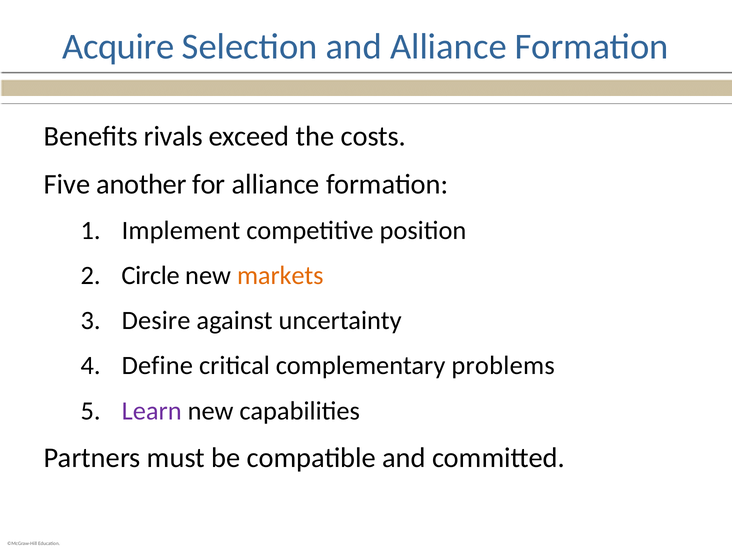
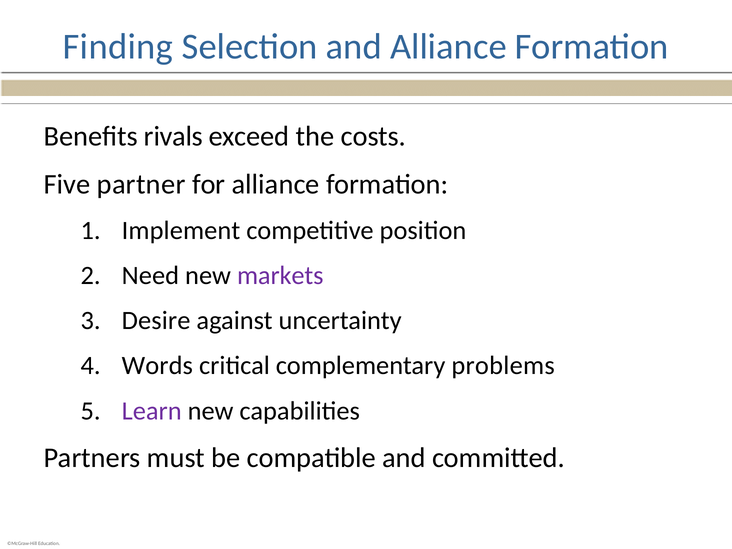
Acquire: Acquire -> Finding (118, 46)
another: another -> partner (141, 184)
Circle: Circle -> Need (150, 276)
markets colour: orange -> purple (280, 276)
Define: Define -> Words (157, 366)
